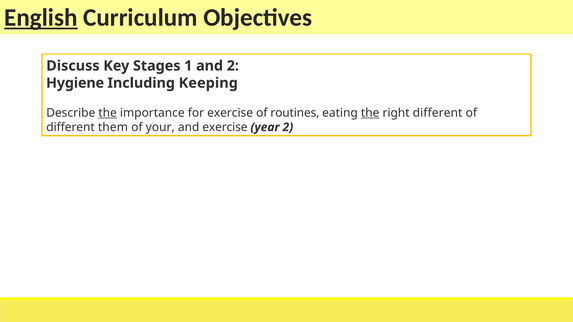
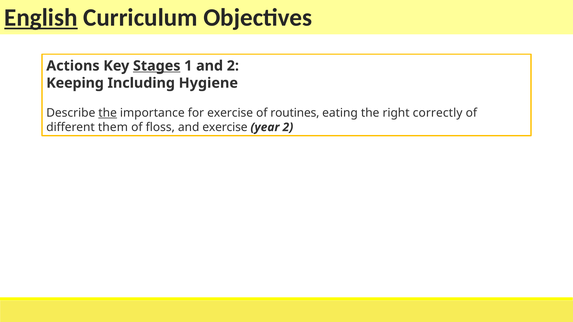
Discuss: Discuss -> Actions (73, 66)
Stages underline: none -> present (157, 66)
Hygiene: Hygiene -> Keeping (75, 83)
Keeping: Keeping -> Hygiene (208, 83)
the underline: present -> none (370, 113)
right different: different -> correctly (438, 113)
your: your -> floss (160, 127)
